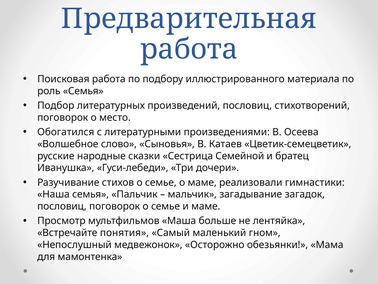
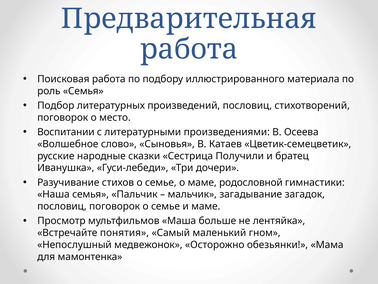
Обогатился: Обогатился -> Воспитании (66, 132)
Семейной: Семейной -> Получили (240, 156)
реализовали: реализовали -> родословной (251, 182)
